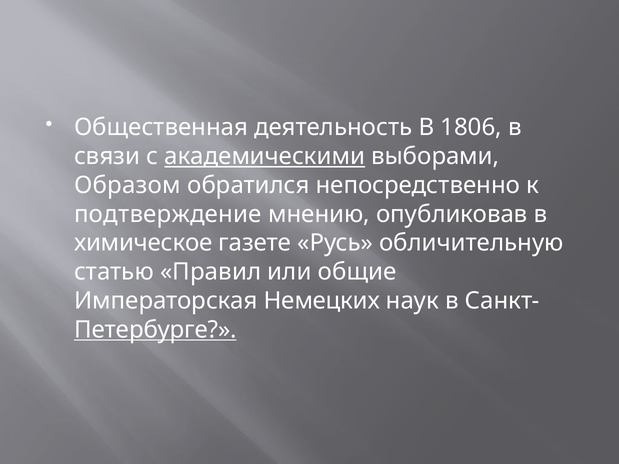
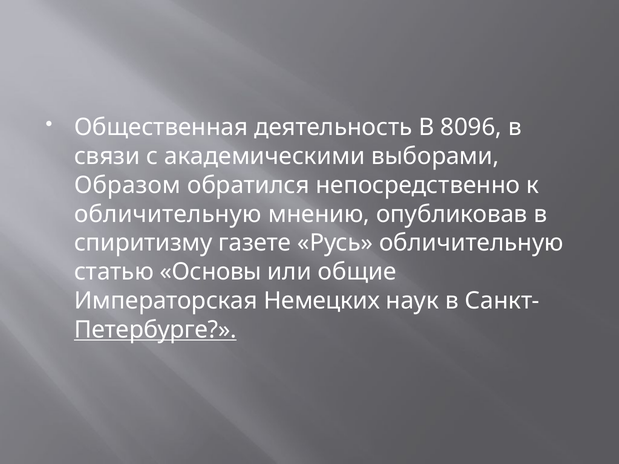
1806: 1806 -> 8096 (471, 128)
академическими underline: present -> none (265, 156)
подтверждение: подтверждение -> обличительную (168, 214)
химическое: химическое -> спиритизму (143, 243)
Правил: Правил -> Основы (211, 272)
